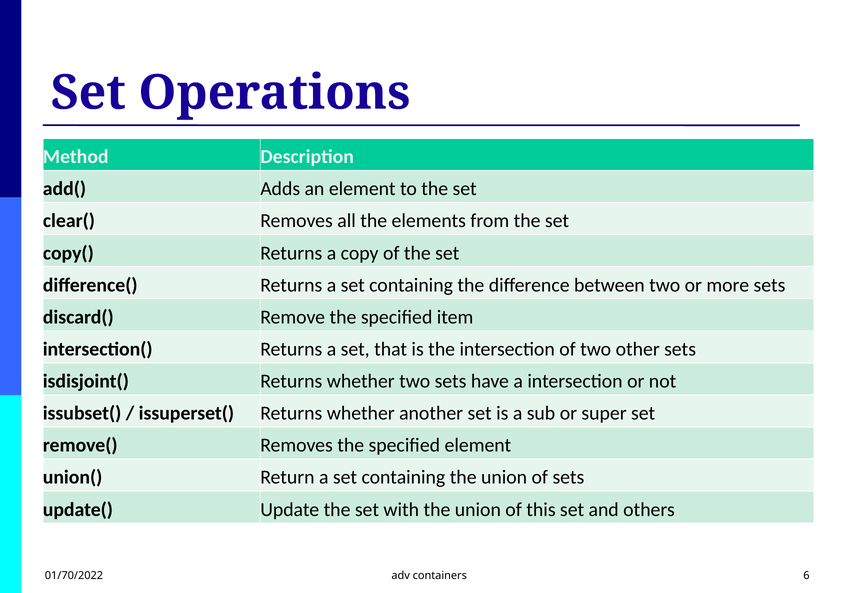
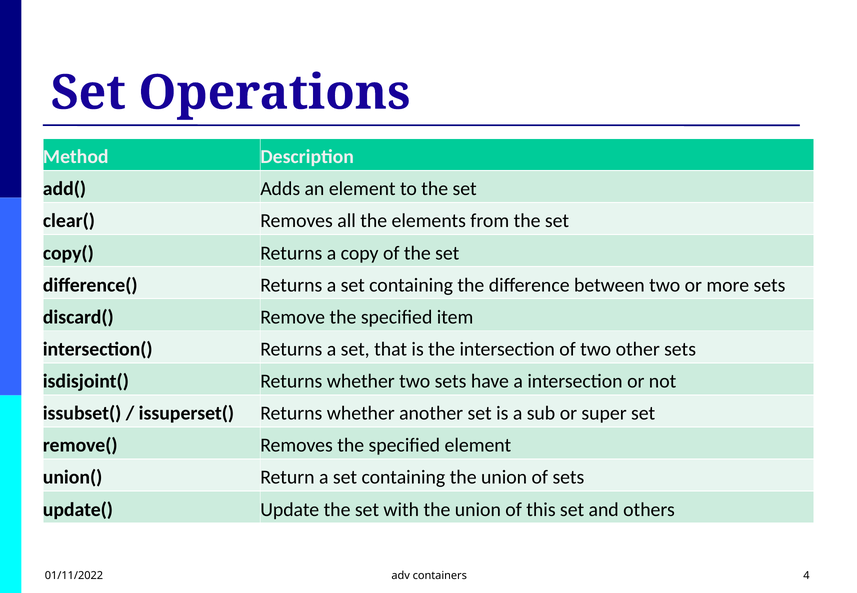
01/70/2022: 01/70/2022 -> 01/11/2022 (74, 576)
6: 6 -> 4 (806, 576)
